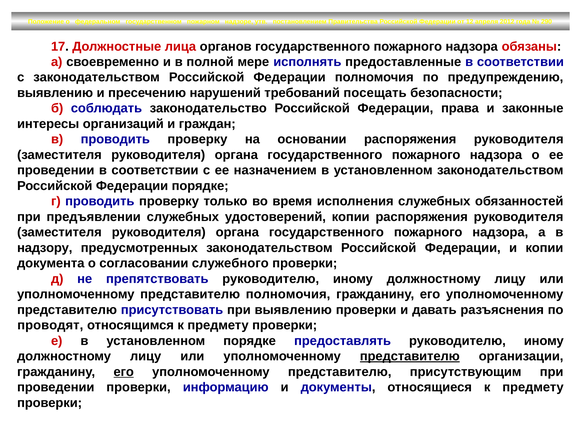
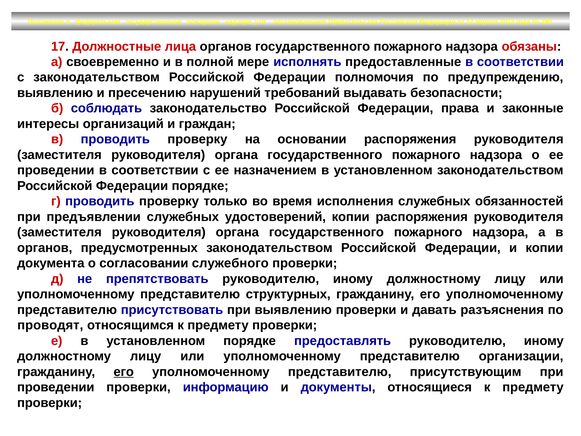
посещать: посещать -> выдавать (375, 93)
надзору: надзору -> органов (45, 248)
представителю полномочия: полномочия -> структурных (288, 294)
представителю underline: present -> none (410, 356)
